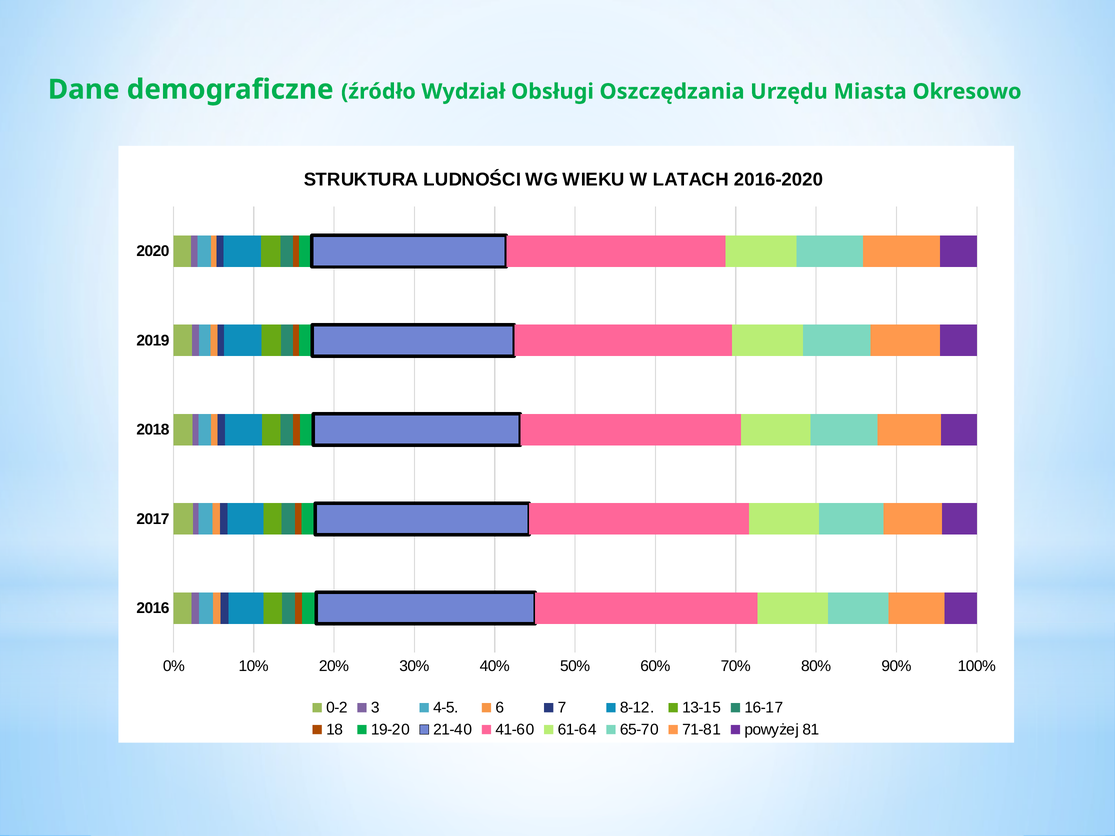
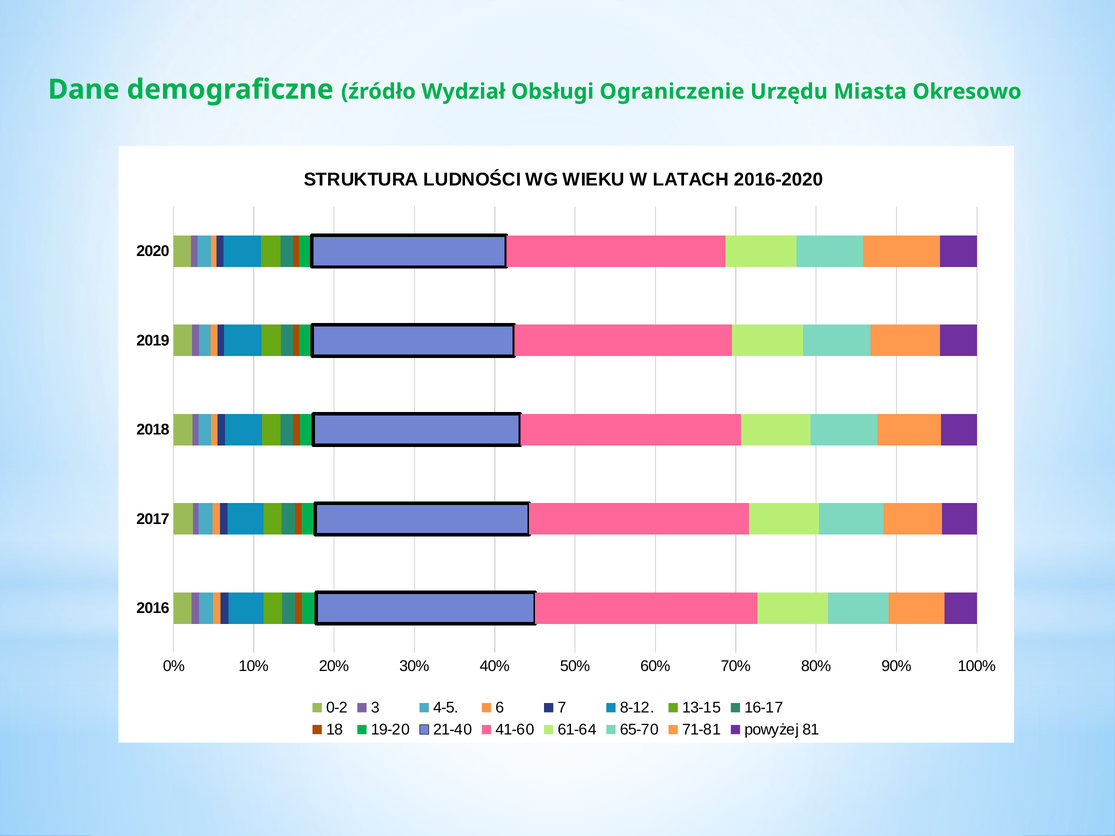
Oszczędzania: Oszczędzania -> Ograniczenie (672, 92)
